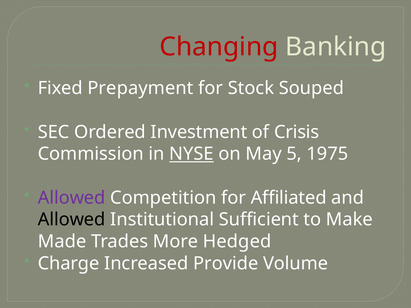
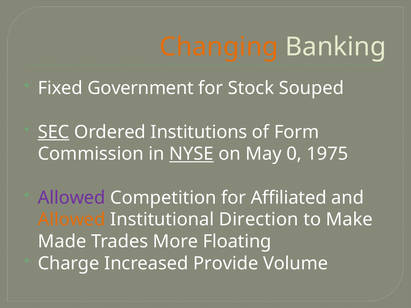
Changing colour: red -> orange (219, 47)
Prepayment: Prepayment -> Government (141, 88)
SEC underline: none -> present (54, 132)
Investment: Investment -> Institutions (199, 132)
Crisis: Crisis -> Form (297, 132)
5: 5 -> 0 (294, 154)
Allowed colour: black -> orange (72, 220)
Sufficient: Sufficient -> Direction (259, 220)
Hedged: Hedged -> Floating (237, 242)
